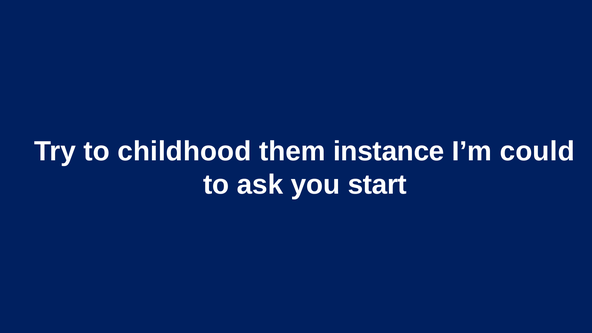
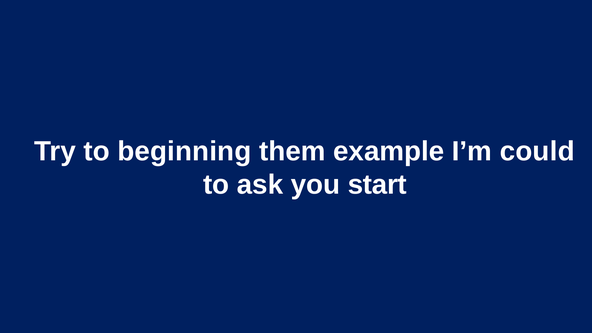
childhood: childhood -> beginning (184, 151)
instance: instance -> example (389, 151)
